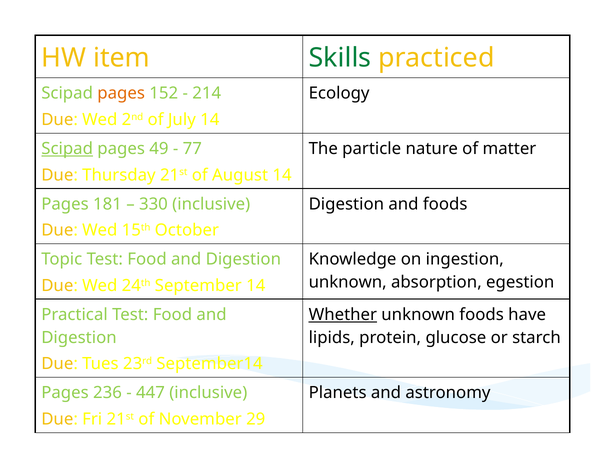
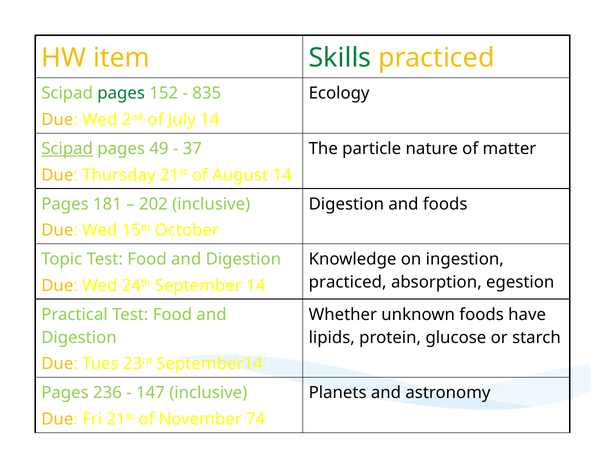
pages colour: orange -> green (121, 93)
214: 214 -> 835 (207, 93)
77: 77 -> 37 (192, 149)
330: 330 -> 202 (153, 204)
unknown: unknown -> practiced (348, 282)
Whether underline: present -> none (343, 315)
447: 447 -> 147 (150, 393)
29: 29 -> 74 (256, 419)
